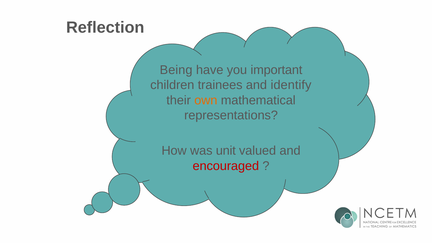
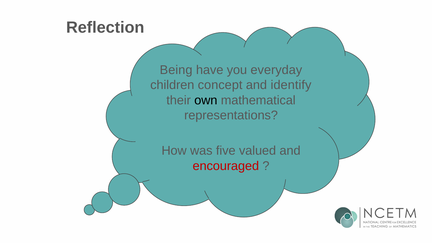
important: important -> everyday (276, 70)
trainees: trainees -> concept (220, 85)
own colour: orange -> black (206, 100)
unit: unit -> five (226, 151)
